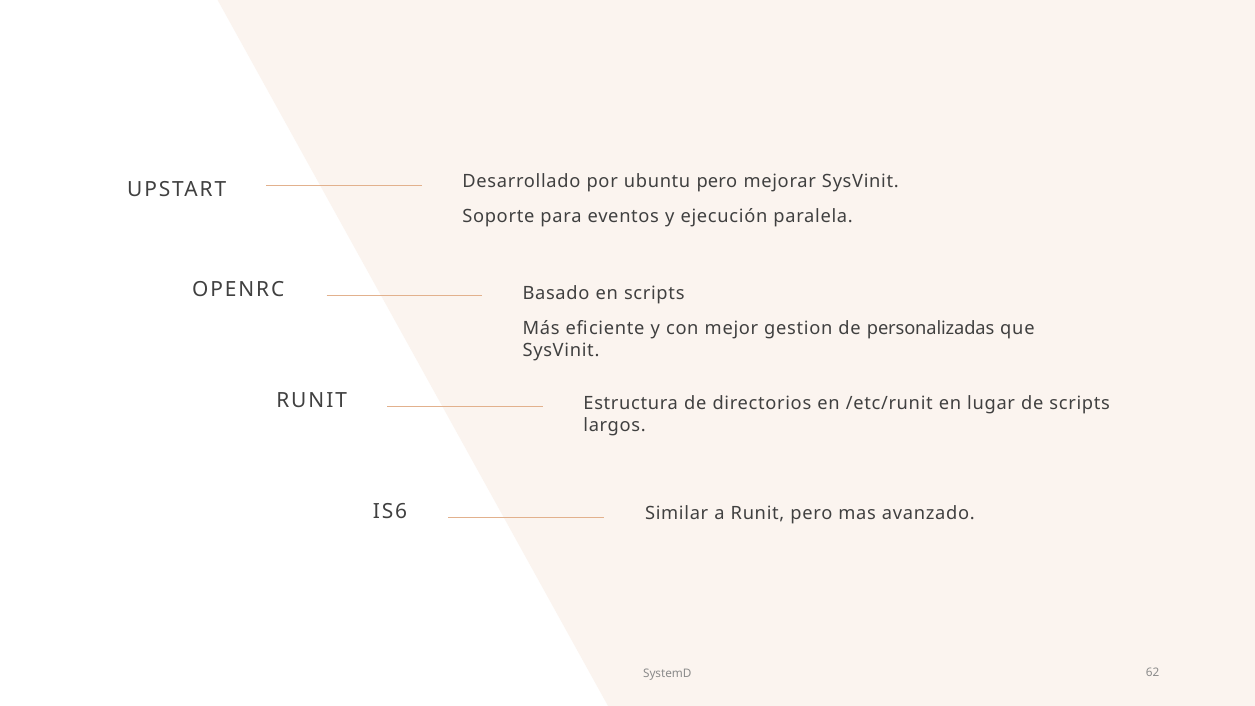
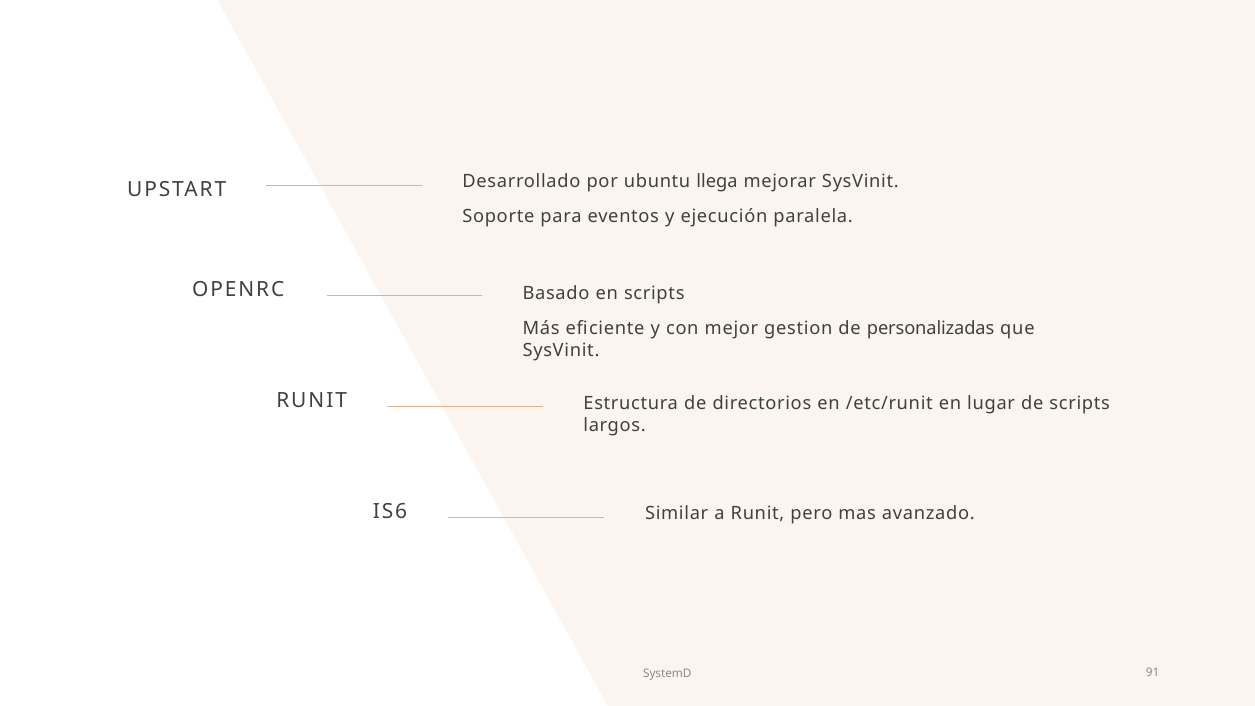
ubuntu pero: pero -> llega (717, 181)
62: 62 -> 91 (1153, 673)
